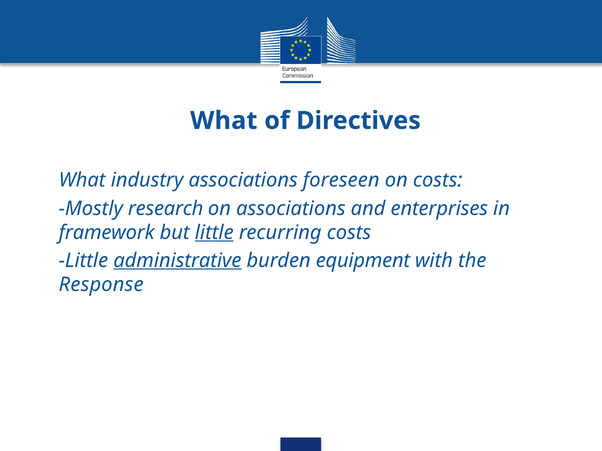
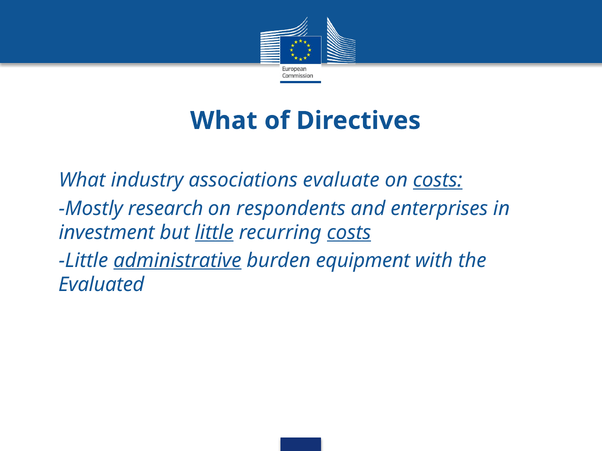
foreseen: foreseen -> evaluate (341, 181)
costs underline: none -> present (438, 181)
on associations: associations -> respondents (291, 209)
framework: framework -> investment (107, 233)
costs underline: none -> present (349, 233)
Response: Response -> Evaluated (101, 285)
